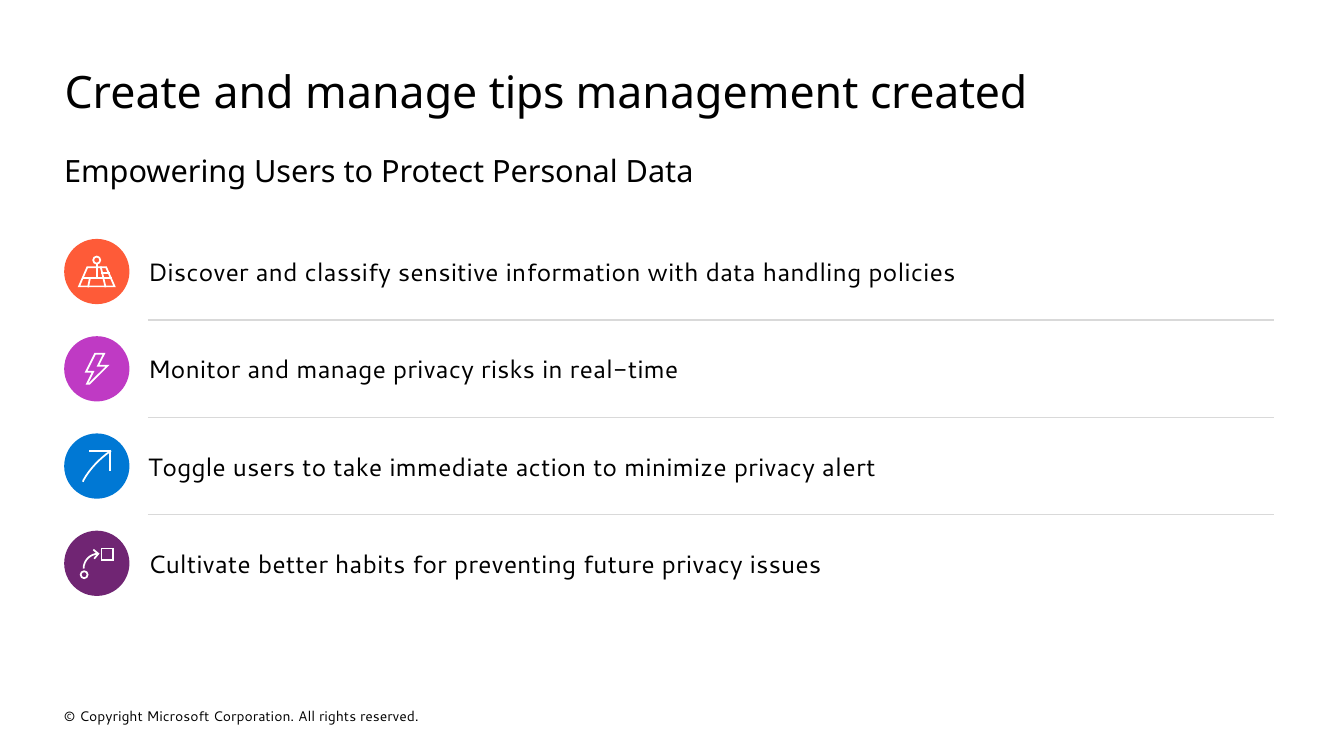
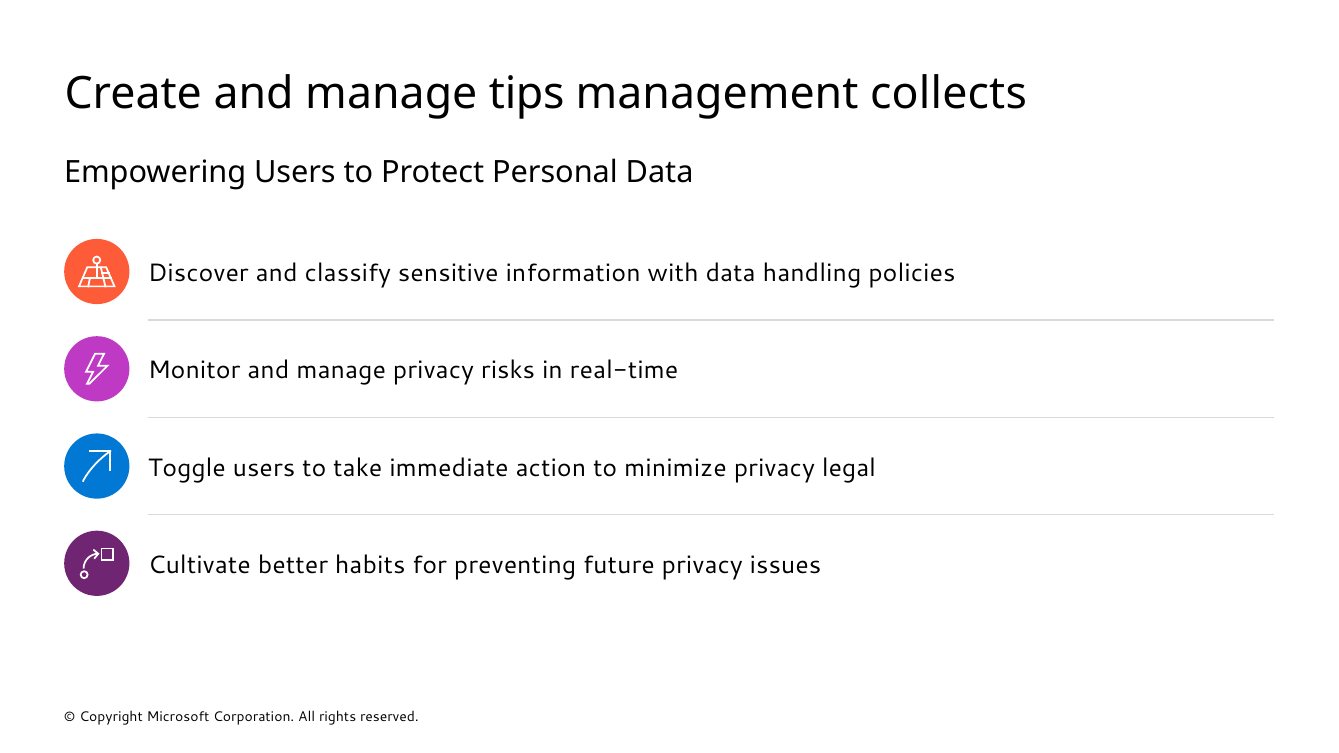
created: created -> collects (948, 94)
alert: alert -> legal (849, 468)
